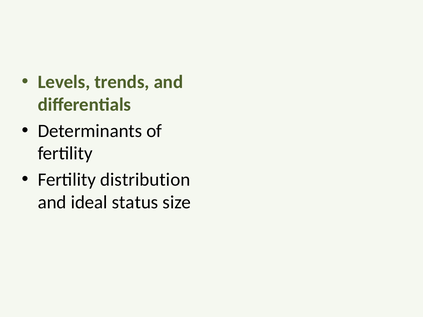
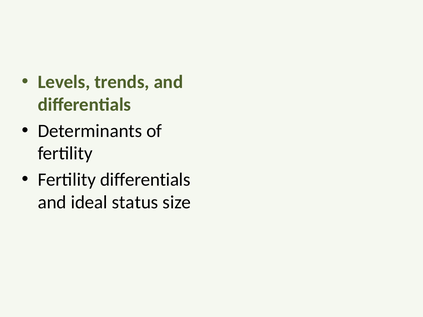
Fertility distribution: distribution -> differentials (145, 180)
